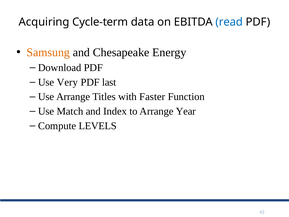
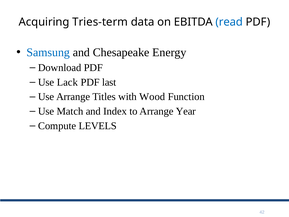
Cycle-term: Cycle-term -> Tries-term (100, 22)
Samsung colour: orange -> blue (48, 52)
Very: Very -> Lack (67, 82)
Faster: Faster -> Wood (152, 97)
